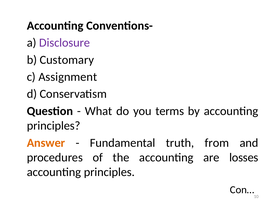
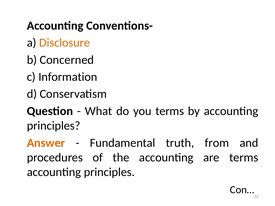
Disclosure colour: purple -> orange (65, 43)
Customary: Customary -> Concerned (67, 60)
Assignment: Assignment -> Information (68, 77)
are losses: losses -> terms (244, 158)
